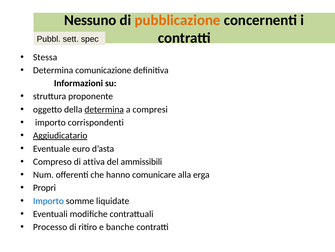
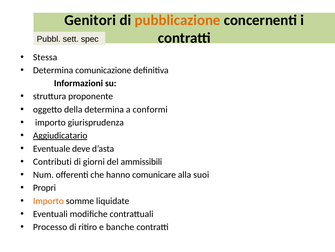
Nessuno: Nessuno -> Genitori (90, 20)
determina underline: present -> none (104, 109)
compresi: compresi -> conformi (150, 109)
corrispondenti: corrispondenti -> giurisprudenza (96, 122)
euro: euro -> deve (81, 148)
Compreso: Compreso -> Contributi (52, 161)
attiva: attiva -> giorni (94, 161)
erga: erga -> suoi (201, 174)
Importo colour: blue -> orange (48, 200)
